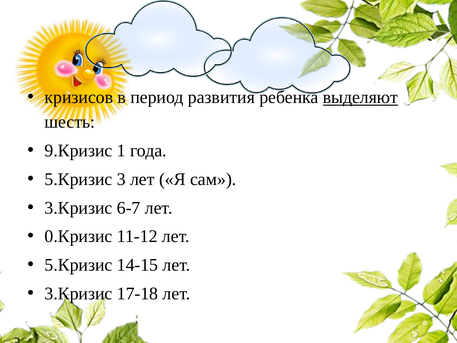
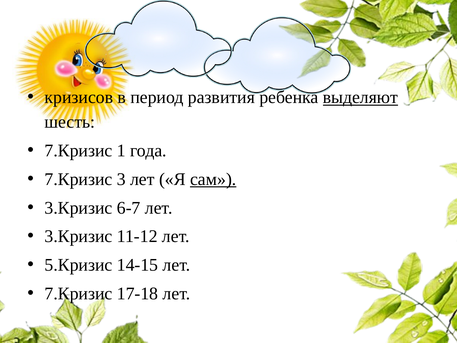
9.Кризис: 9.Кризис -> 7.Кризис (79, 150)
5.Кризис: 5.Кризис -> 7.Кризис (79, 179)
сам underline: none -> present (213, 179)
0.Кризис: 0.Кризис -> 3.Кризис (79, 236)
3.Кризис: 3.Кризис -> 7.Кризис (79, 293)
